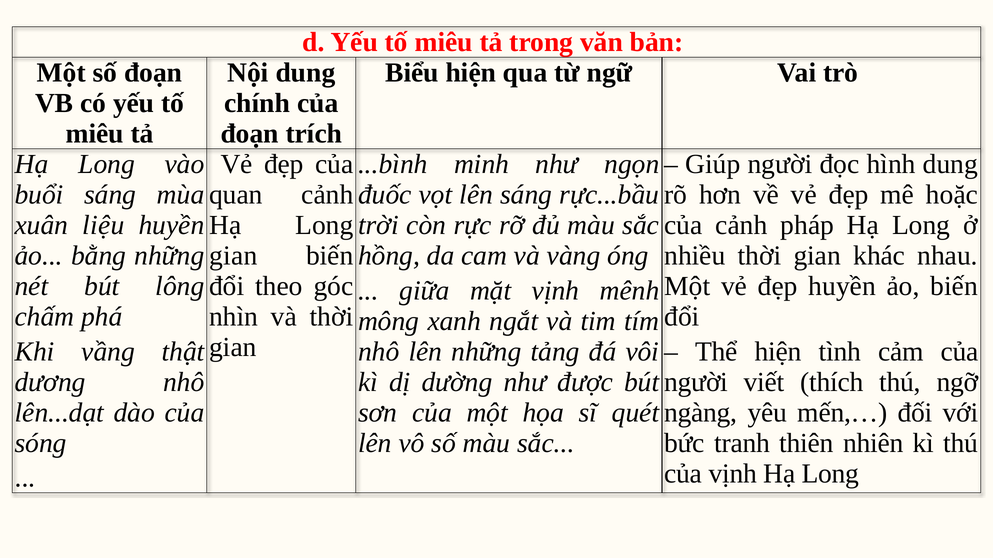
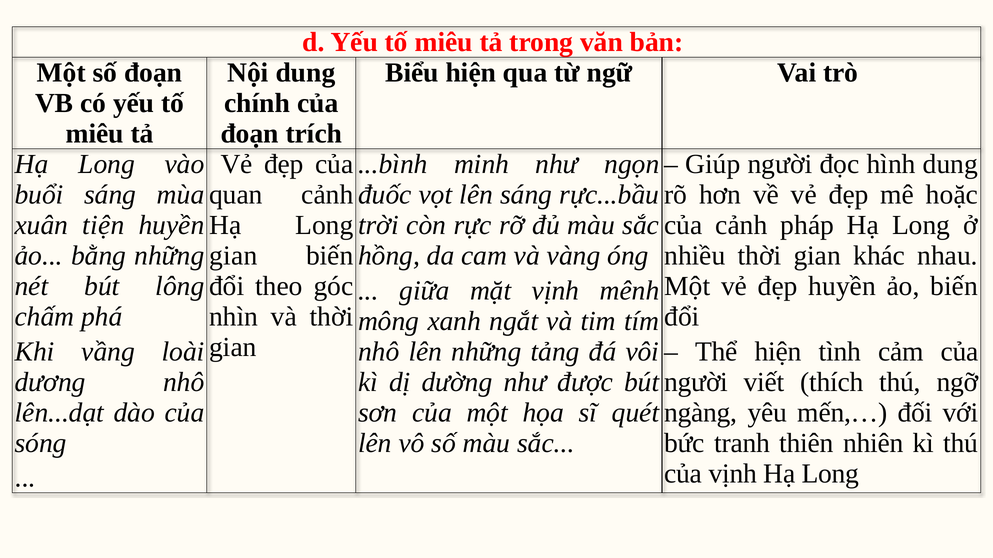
liệu: liệu -> tiện (103, 226)
thật: thật -> loài (183, 352)
